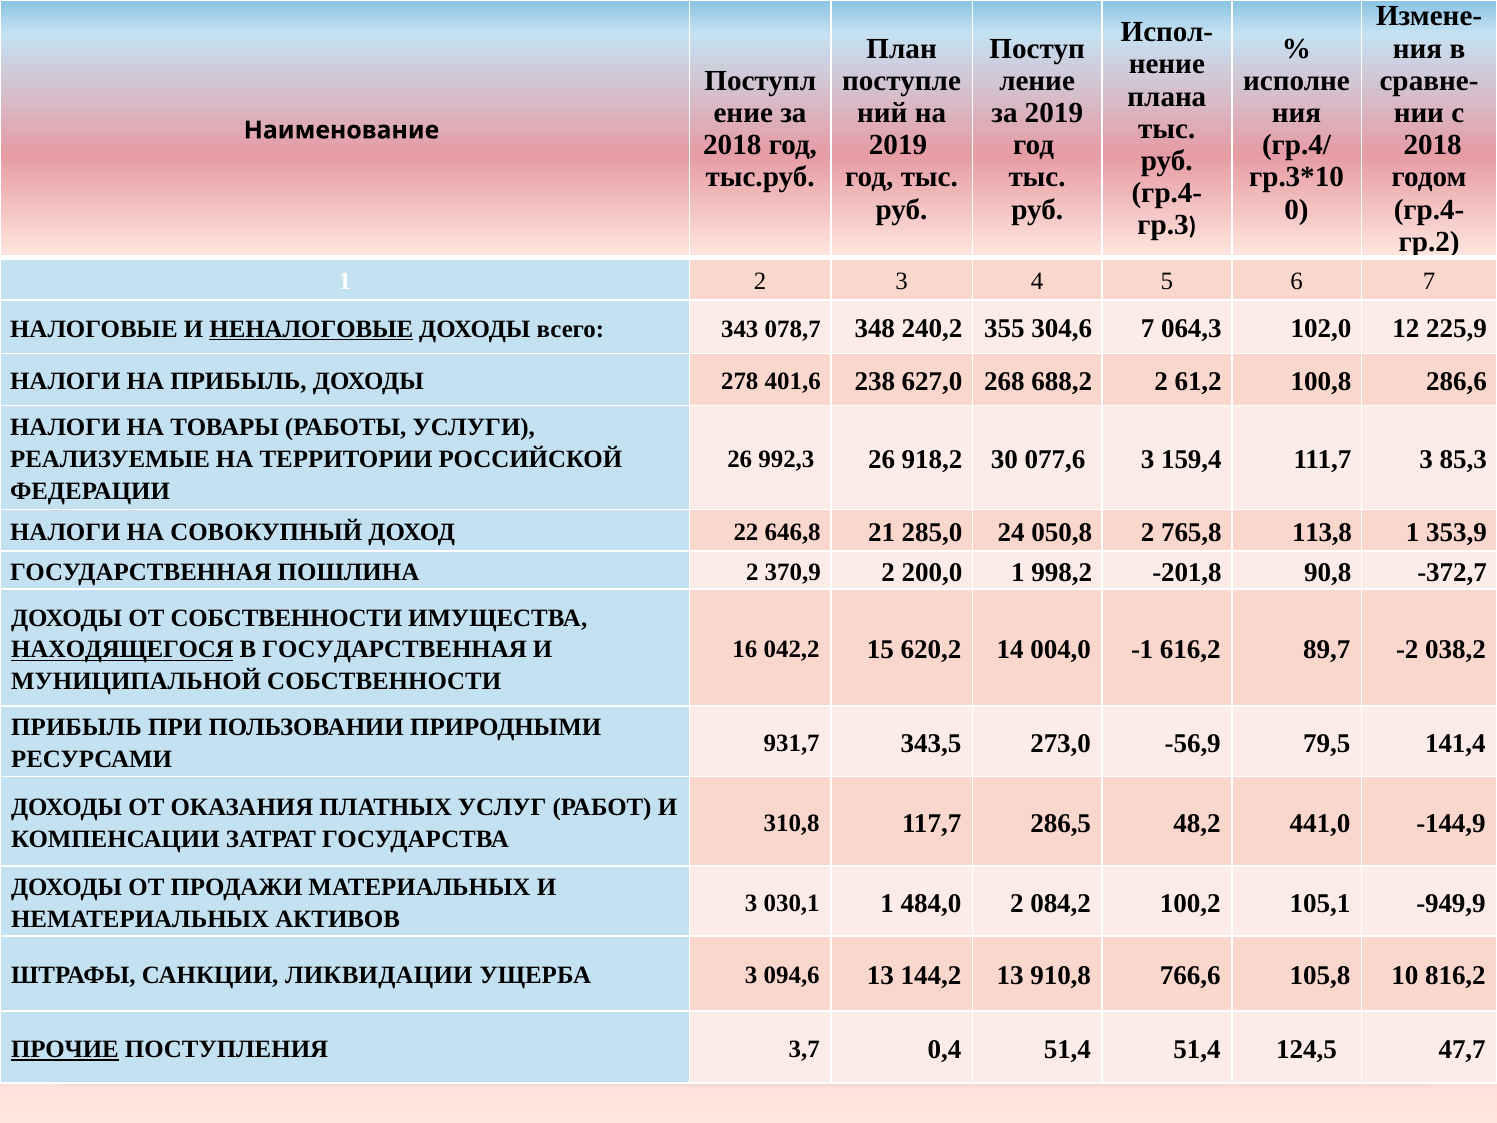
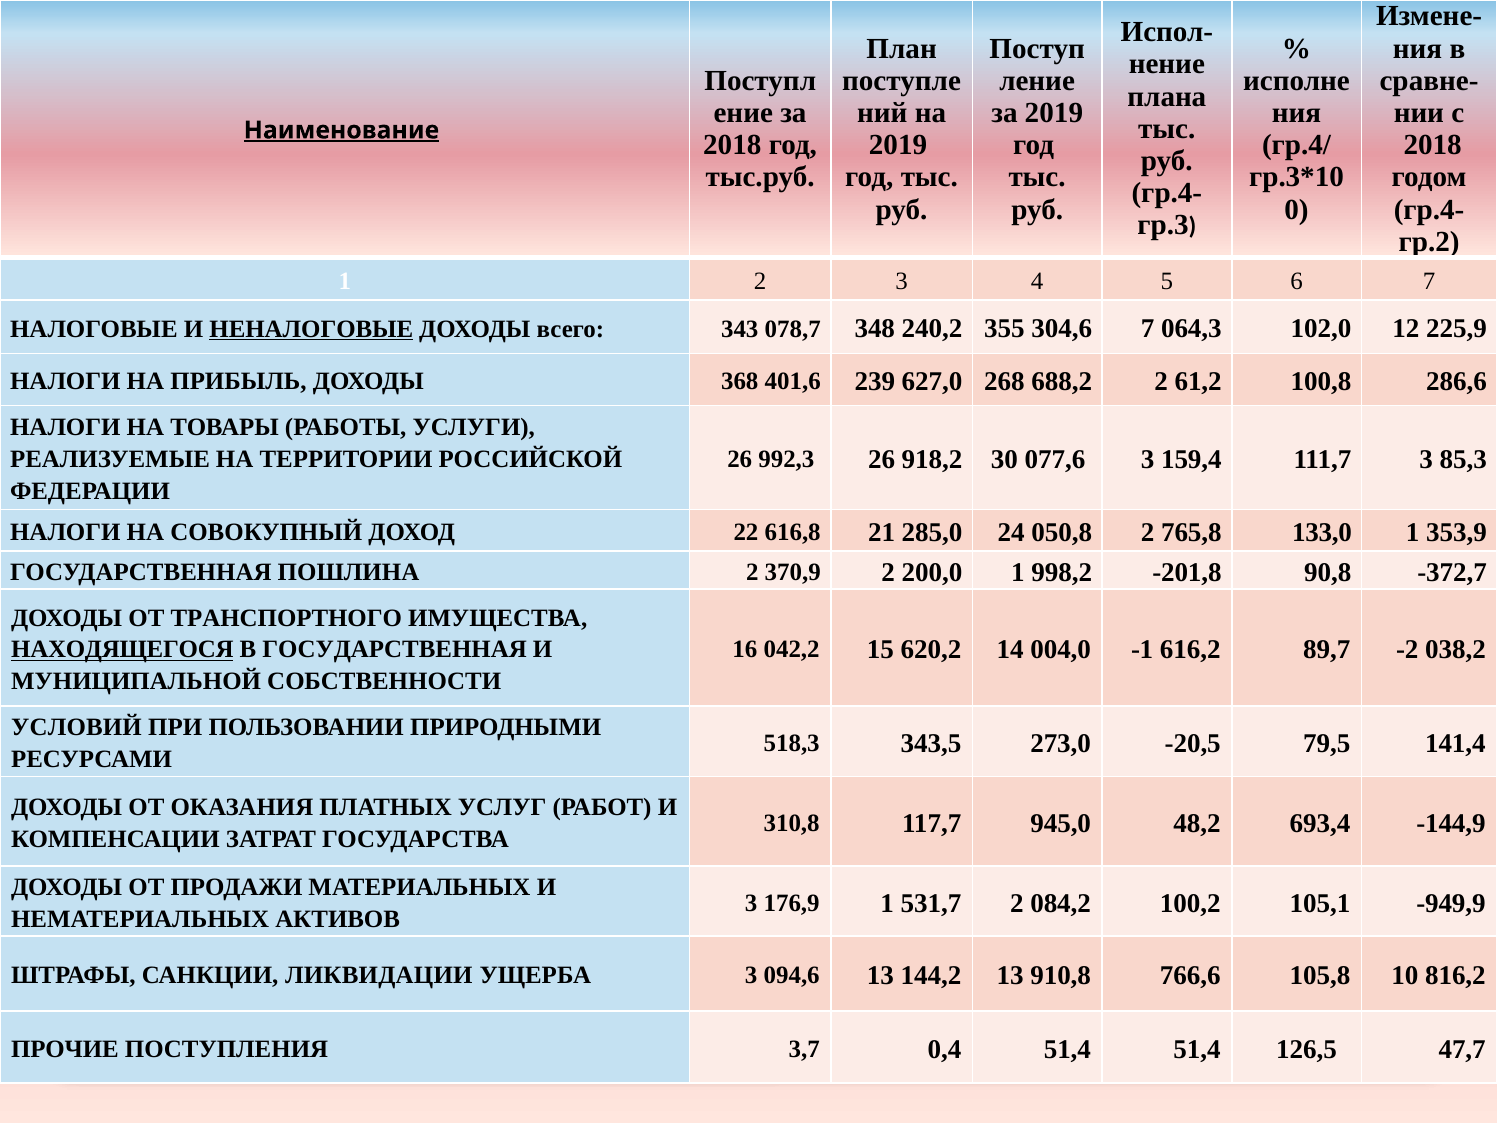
Наименование underline: none -> present (341, 130)
278: 278 -> 368 (740, 382)
238: 238 -> 239 (875, 382)
646,8: 646,8 -> 616,8 (793, 532)
113,8: 113,8 -> 133,0 (1322, 533)
ОТ СОБСТВЕННОСТИ: СОБСТВЕННОСТИ -> ТРАНСПОРТНОГО (286, 618)
ПРИБЫЛЬ: ПРИБЫЛЬ -> УСЛОВИЙ (76, 727)
931,7: 931,7 -> 518,3 (792, 743)
-56,9: -56,9 -> -20,5 (1193, 744)
286,5: 286,5 -> 945,0 (1061, 823)
441,0: 441,0 -> 693,4 (1320, 823)
030,1: 030,1 -> 176,9 (792, 903)
484,0: 484,0 -> 531,7 (931, 903)
ПРОЧИЕ underline: present -> none (65, 1049)
124,5: 124,5 -> 126,5 (1307, 1049)
